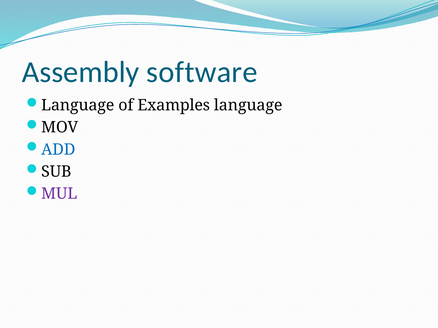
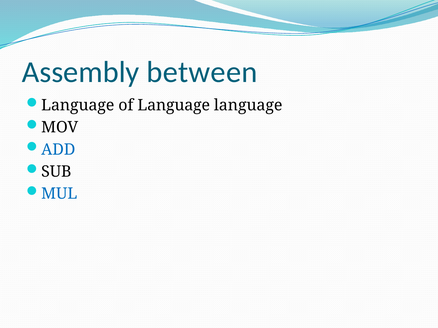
software: software -> between (202, 72)
of Examples: Examples -> Language (174, 105)
MUL colour: purple -> blue (59, 194)
